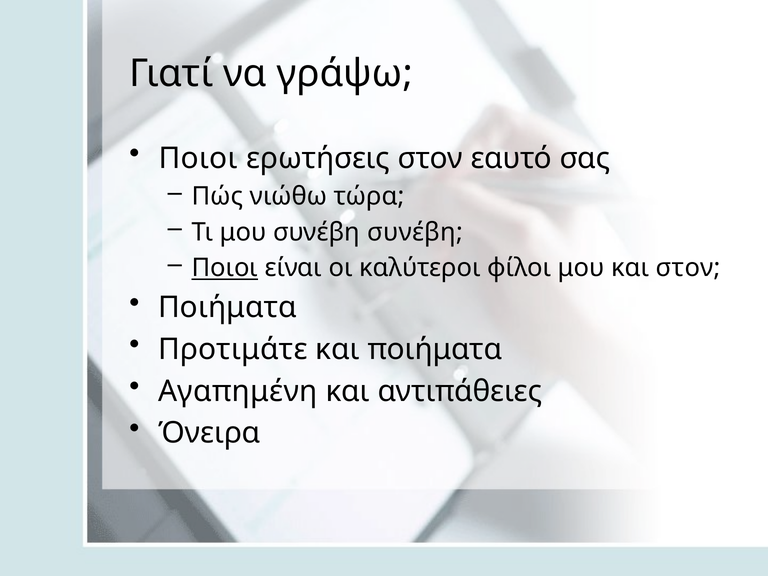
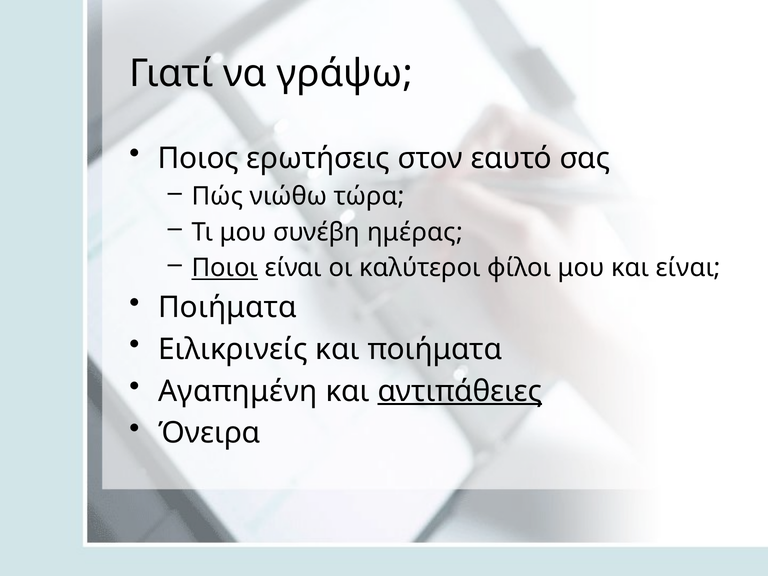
Ποιοι: Ποιοι -> Ποιος (198, 158)
συνέβη συνέβη: συνέβη -> ημέρας (415, 232)
και στον: στον -> είναι (688, 268)
Προτιμάτε: Προτιμάτε -> Ειλικρινείς (233, 349)
αντιπάθειες underline: none -> present (460, 391)
